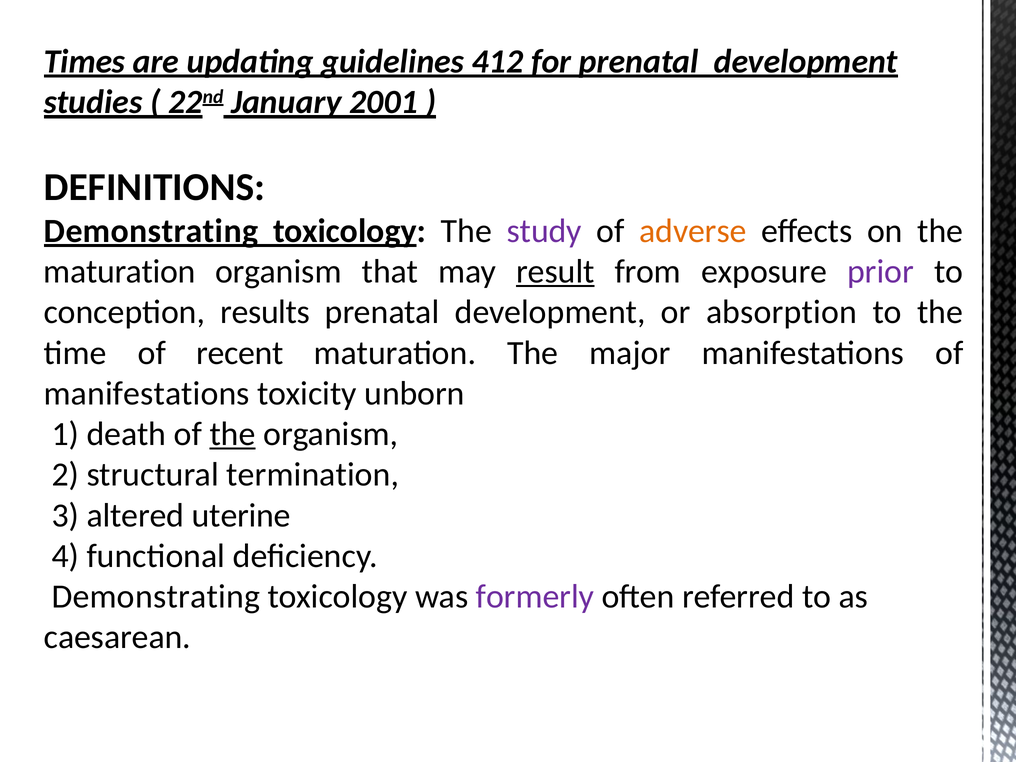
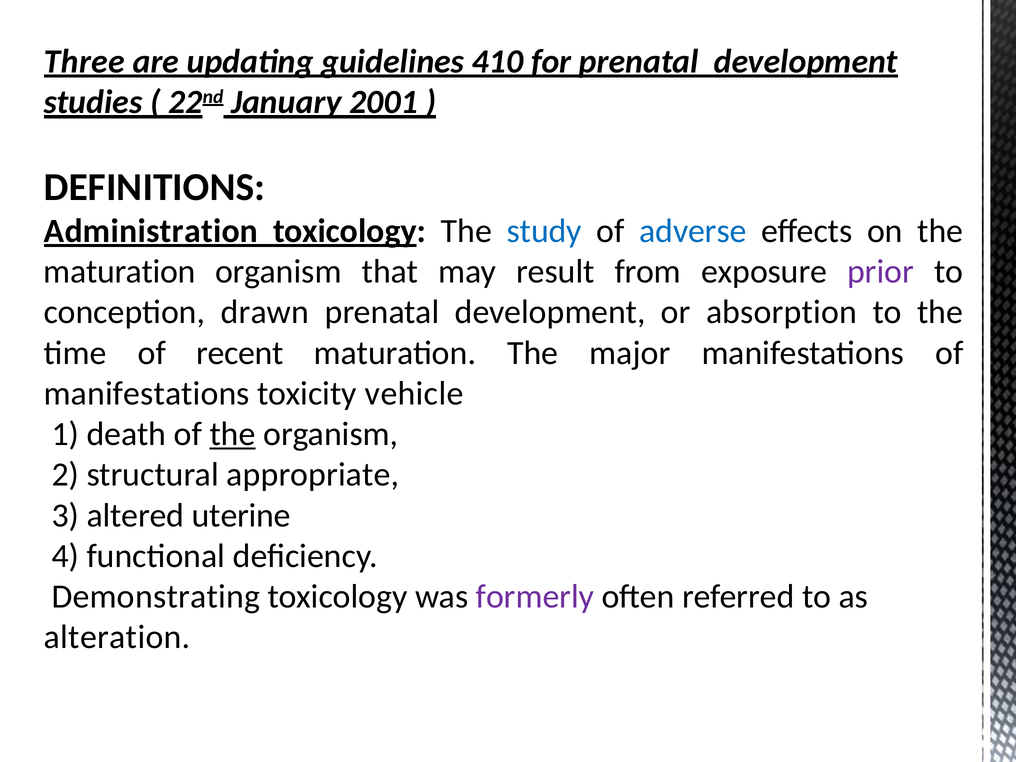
Times: Times -> Three (84, 62)
412: 412 -> 410 (498, 62)
Demonstrating: Demonstrating -> Administration (151, 231)
study colour: purple -> blue (544, 231)
adverse colour: orange -> blue (693, 231)
result underline: present -> none (555, 272)
results: results -> drawn (265, 312)
unborn: unborn -> vehicle (414, 393)
termination: termination -> appropriate (313, 475)
caesarean: caesarean -> alteration (117, 637)
